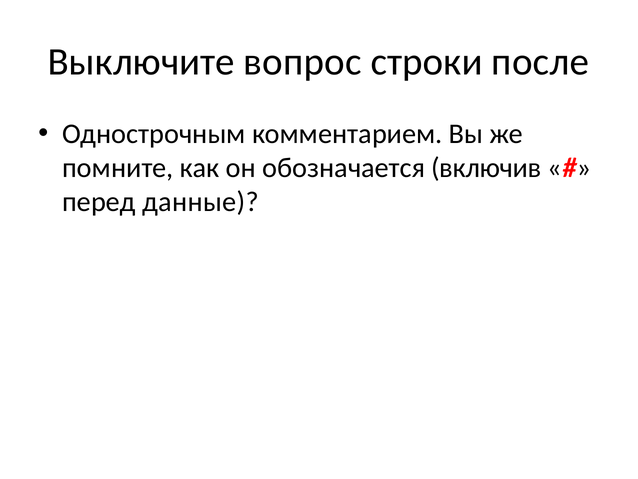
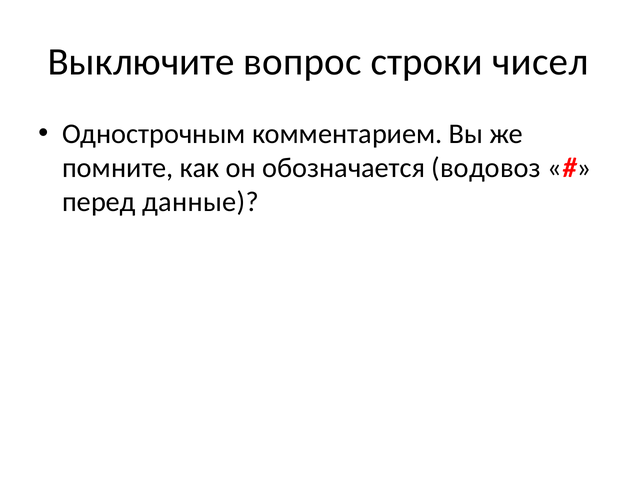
после: после -> чисел (540, 62)
включив: включив -> водовоз (486, 168)
